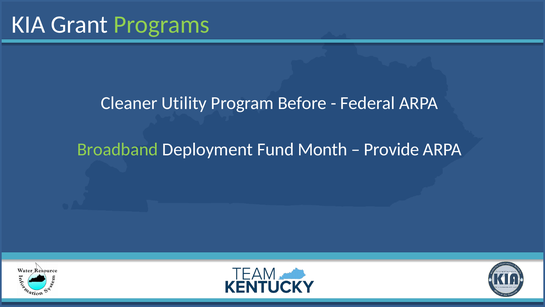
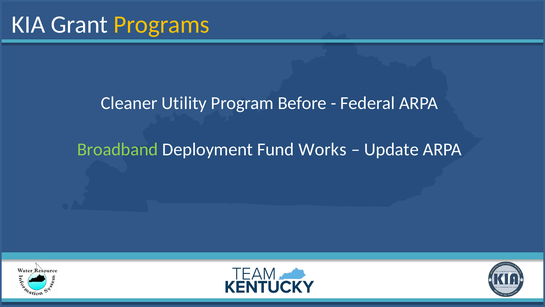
Programs colour: light green -> yellow (162, 25)
Month: Month -> Works (322, 149)
Provide: Provide -> Update (391, 149)
